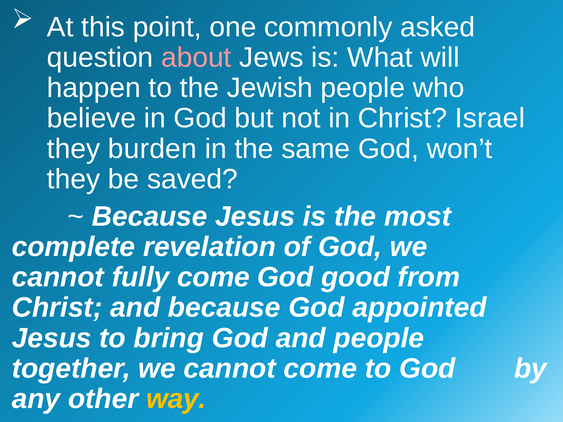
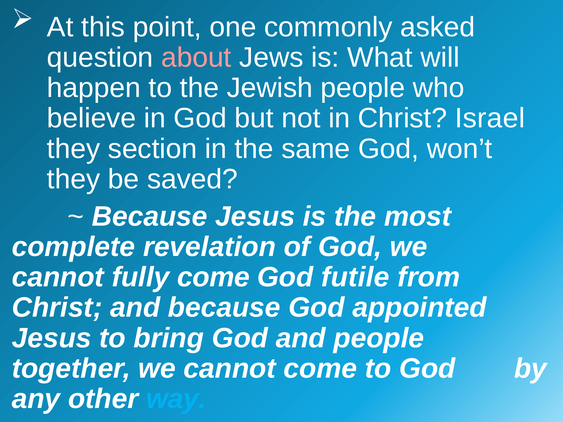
burden: burden -> section (153, 149)
good: good -> futile (355, 277)
way colour: yellow -> light blue (176, 399)
